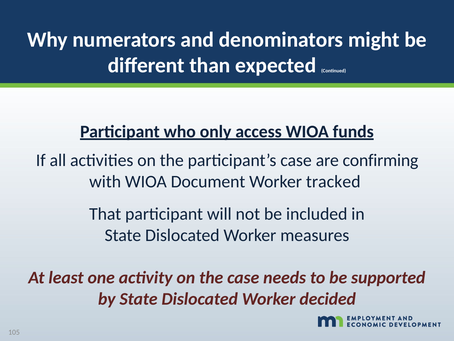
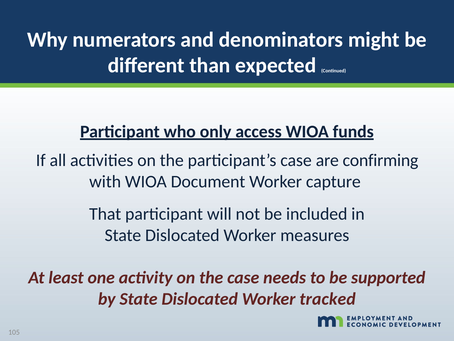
tracked: tracked -> capture (333, 181)
decided: decided -> tracked (328, 298)
